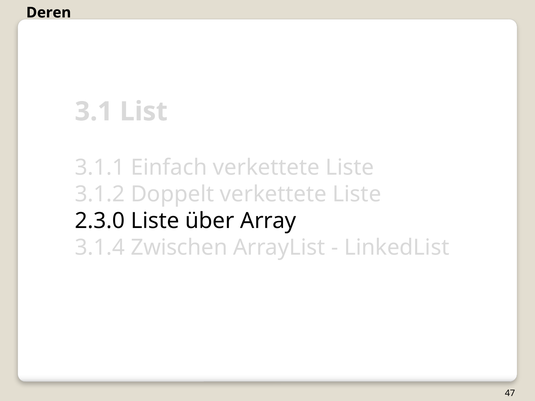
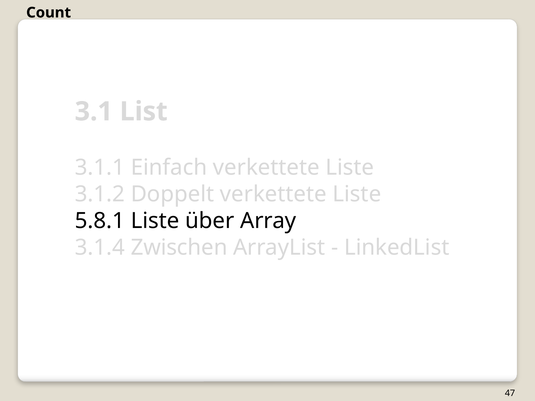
Deren: Deren -> Count (49, 13)
2.3.0: 2.3.0 -> 5.8.1 (100, 221)
